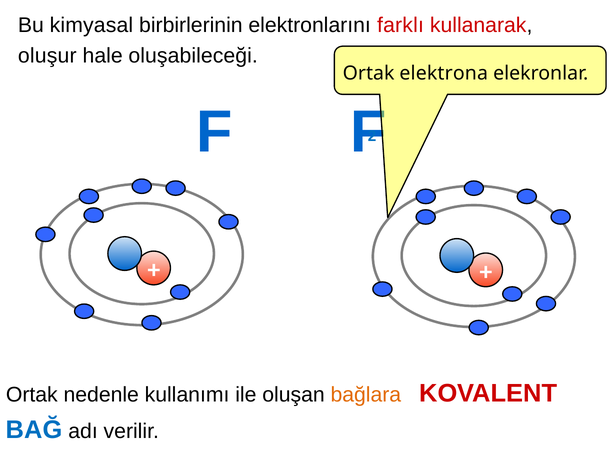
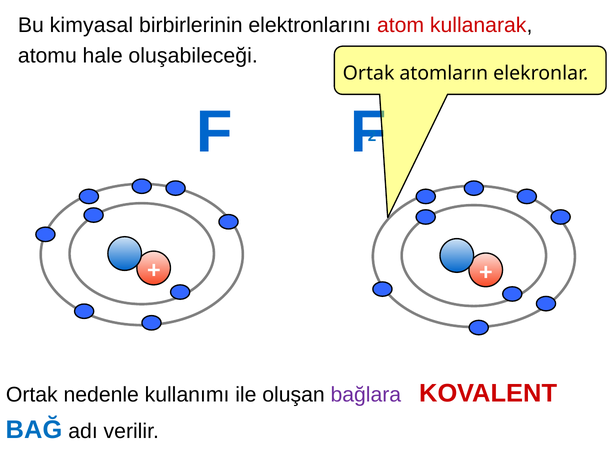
farklı: farklı -> atom (401, 25)
oluşur: oluşur -> atomu (47, 56)
elektrona: elektrona -> atomların (444, 73)
bağlara colour: orange -> purple (366, 395)
